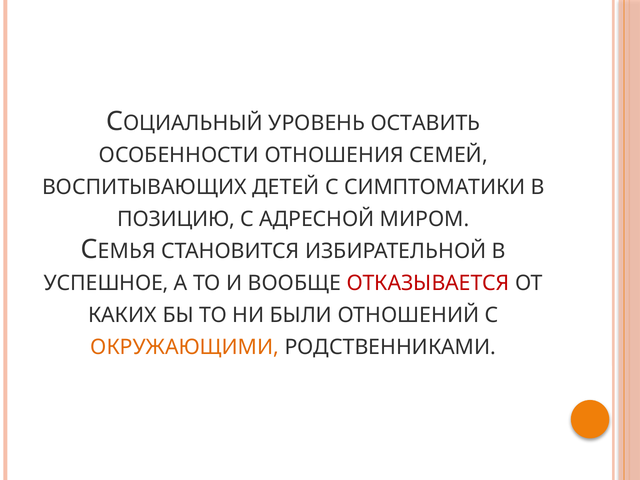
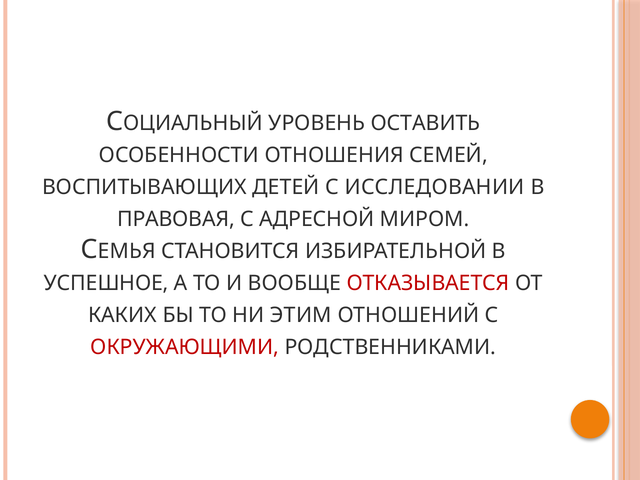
СИМПТОМАТИКИ: СИМПТОМАТИКИ -> ИССЛЕДОВАНИИ (435, 187)
ПОЗИЦИЮ: ПОЗИЦИЮ -> ПРАВОВАЯ (176, 219)
БЫЛИ: БЫЛИ -> ЭТИМ (301, 315)
ОКРУЖАЮЩИМИ colour: orange -> red (185, 347)
